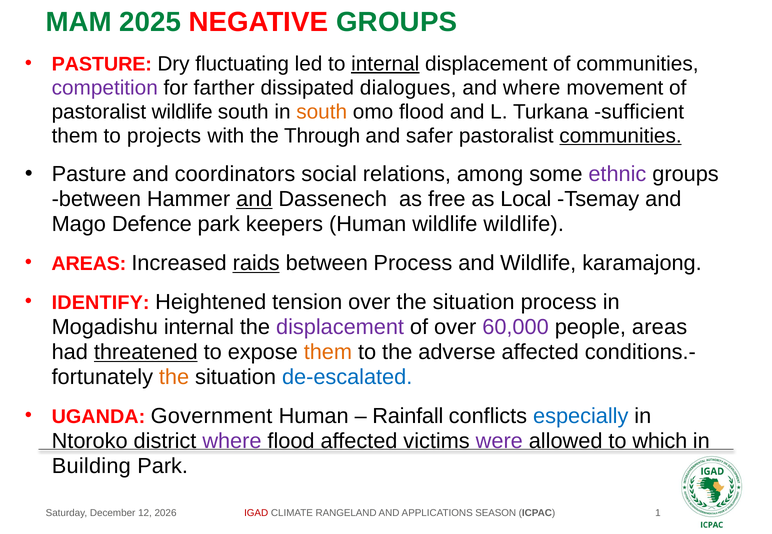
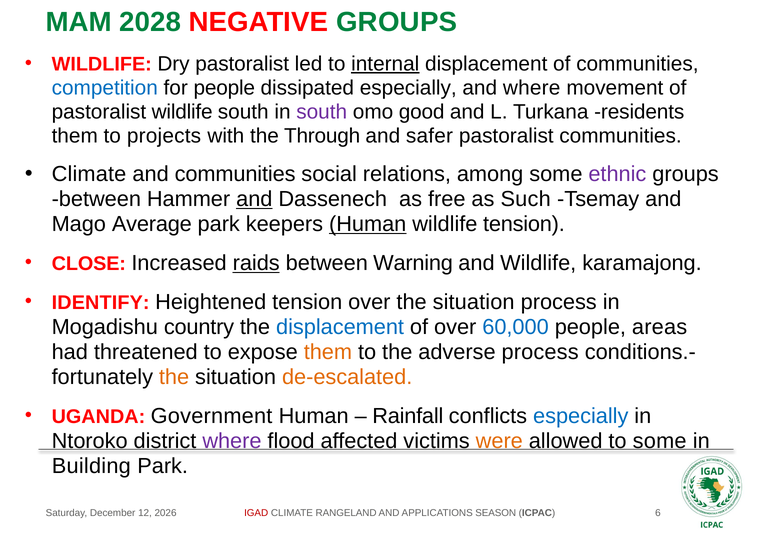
2025: 2025 -> 2028 (150, 22)
PASTURE: PASTURE -> WILDLIFE (102, 64)
Dry fluctuating: fluctuating -> pastoralist (242, 64)
competition colour: purple -> blue (105, 88)
for farther: farther -> people (224, 88)
dissipated dialogues: dialogues -> especially (408, 88)
south colour: orange -> purple (322, 112)
omo flood: flood -> good (422, 112)
sufficient: sufficient -> residents (639, 112)
communities underline: present -> none (621, 136)
Pasture: Pasture -> Climate (89, 174)
and coordinators: coordinators -> communities (235, 174)
Local: Local -> Such (526, 199)
Defence: Defence -> Average (152, 224)
Human underline: none -> present (368, 224)
wildlife wildlife: wildlife -> tension (524, 224)
AREAS: AREAS -> CLOSE (89, 264)
between Process: Process -> Warning (413, 263)
Mogadishu internal: internal -> country (199, 327)
displacement colour: purple -> blue (340, 327)
60,000 colour: purple -> blue (516, 327)
threatened underline: present -> none (146, 352)
adverse affected: affected -> process (540, 352)
de-escalated colour: blue -> orange (347, 377)
were colour: purple -> orange (499, 441)
to which: which -> some (660, 441)
1: 1 -> 6 (658, 513)
